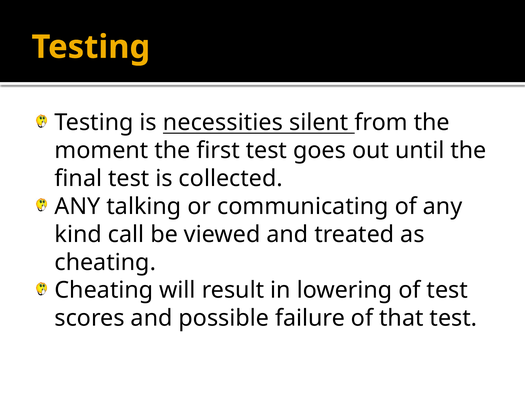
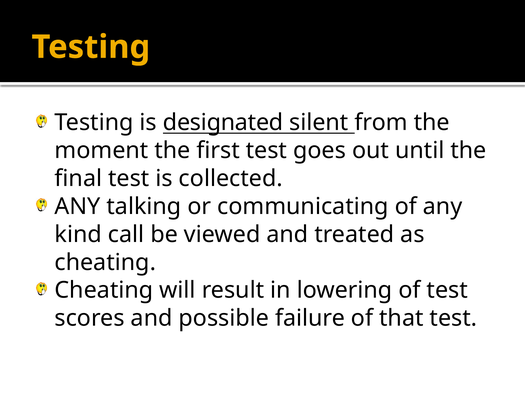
necessities: necessities -> designated (223, 123)
